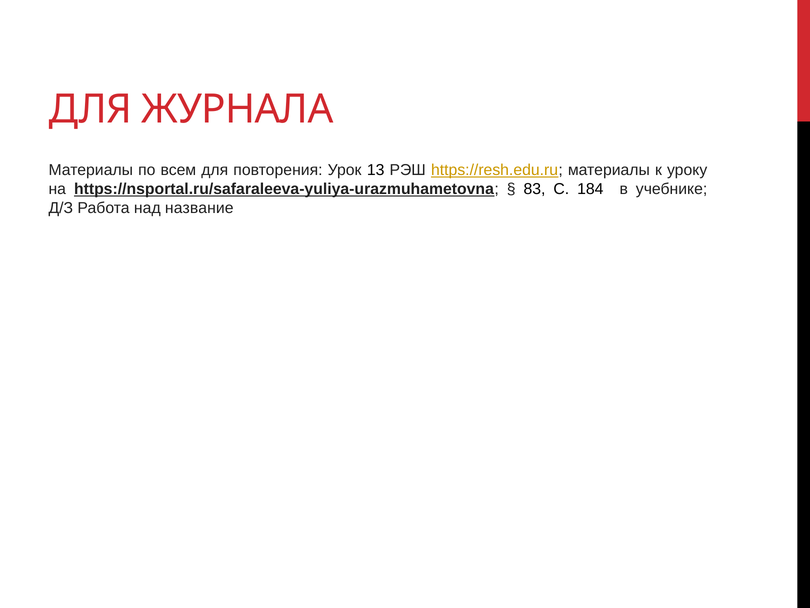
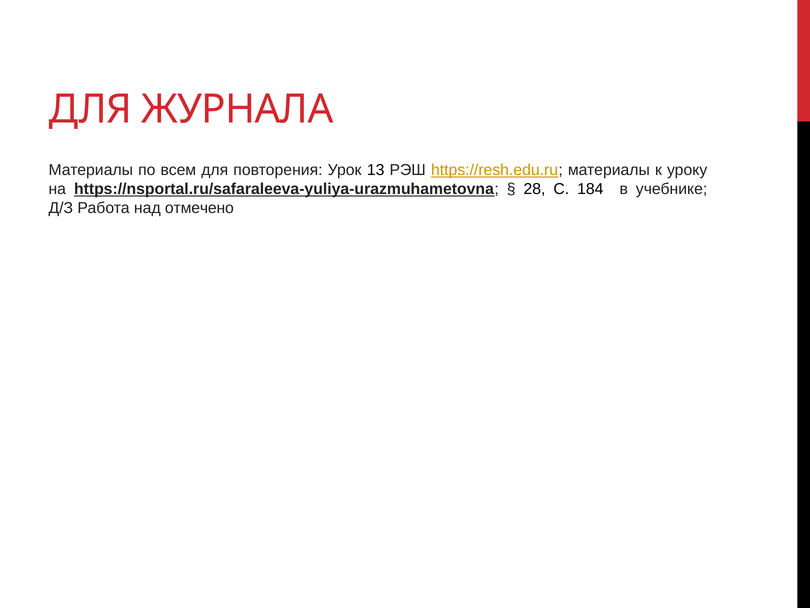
83: 83 -> 28 (534, 189)
название: название -> отмечено (199, 208)
